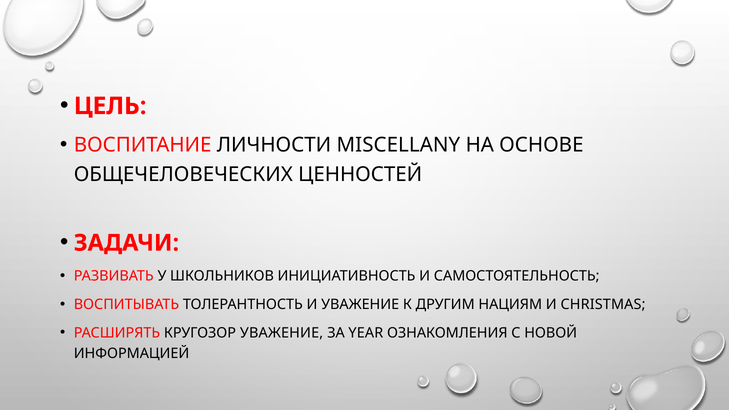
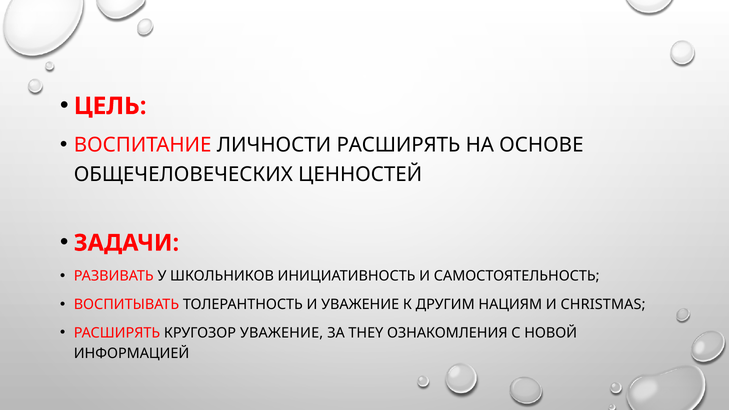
ЛИЧНОСТИ MISCELLANY: MISCELLANY -> РАСШИРЯТЬ (398, 145)
YEAR: YEAR -> THEY (366, 333)
